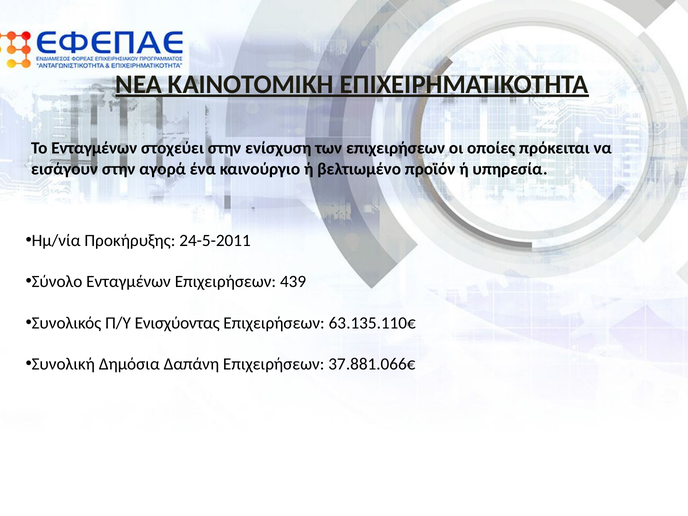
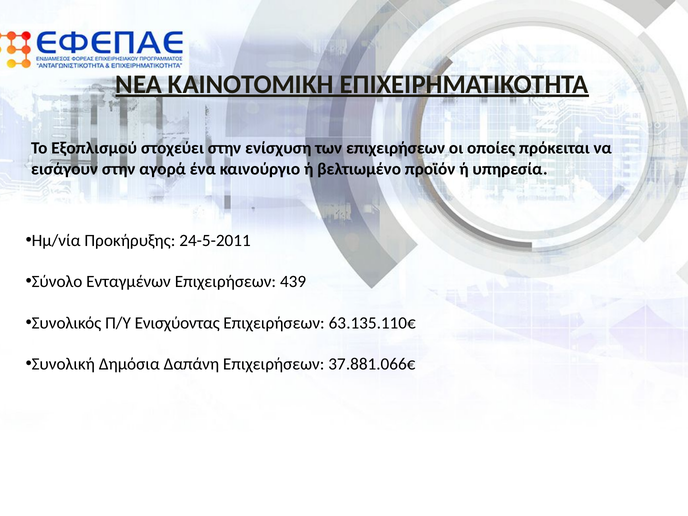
Το Ενταγμένων: Ενταγμένων -> Εξοπλισμού (94, 148)
